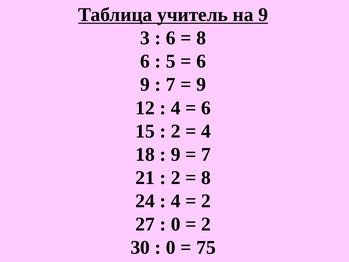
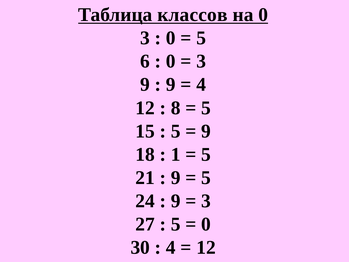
учитель: учитель -> классов (192, 15)
на 9: 9 -> 0 (263, 15)
6: 6 -> 0 (171, 38)
8: 8 -> 5 (201, 38)
5: 5 -> 0 (171, 61)
6: 6 -> 3 (201, 61)
7: 7 -> 9 (171, 84)
9: 9 -> 4 (201, 84)
4: 4 -> 8 (176, 108)
6: 6 -> 5 (206, 108)
2: 2 -> 5 (176, 131)
4: 4 -> 9 (206, 131)
9: 9 -> 1 (176, 154)
7: 7 -> 5 (206, 154)
2: 2 -> 9 (176, 178)
8: 8 -> 5 (206, 178)
4: 4 -> 9 (176, 201)
2: 2 -> 3 (206, 201)
0: 0 -> 5 (176, 224)
2: 2 -> 0 (206, 224)
0: 0 -> 4 (171, 247)
75: 75 -> 12 (206, 247)
